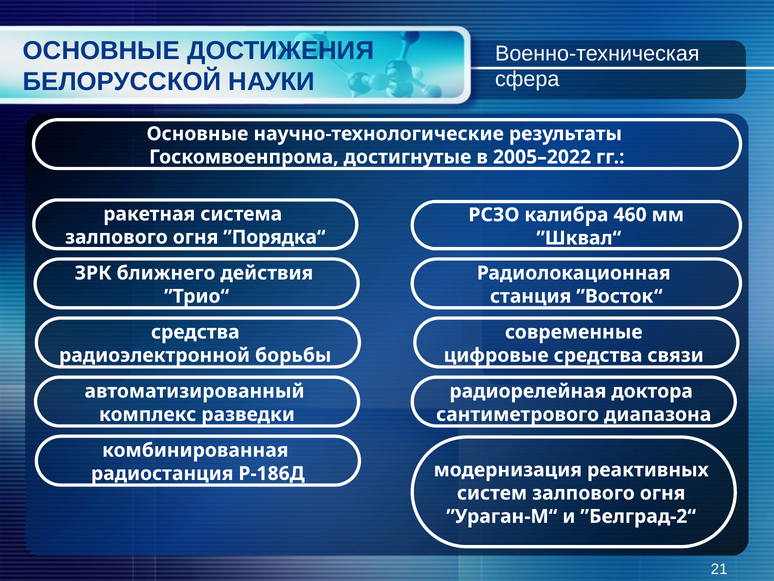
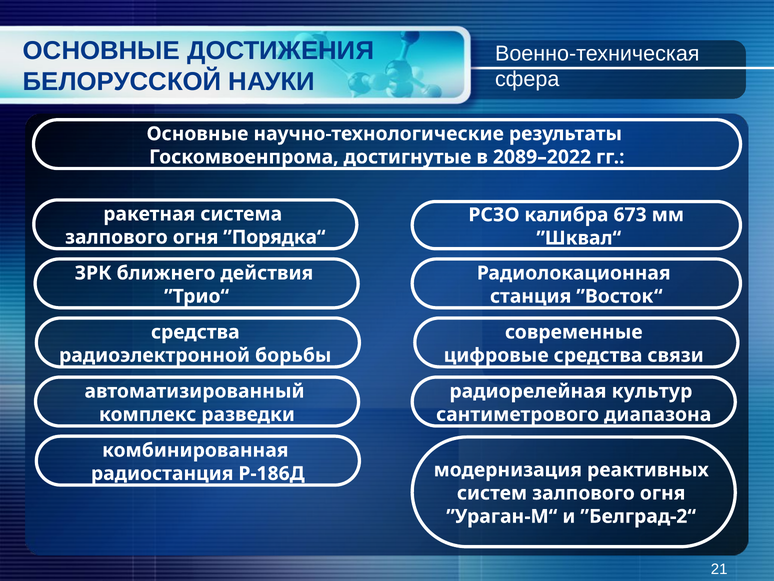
2005–2022: 2005–2022 -> 2089–2022 (542, 157)
460: 460 -> 673 (630, 215)
доктора: доктора -> культур (652, 391)
